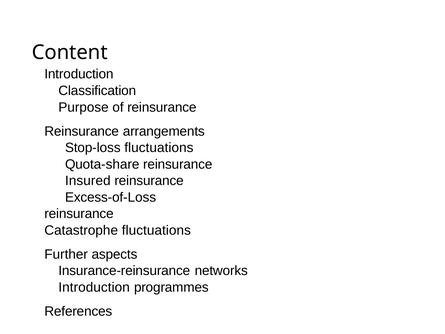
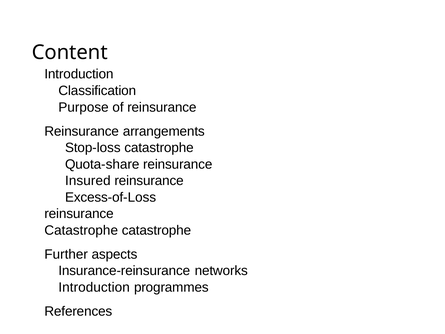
Stop-loss fluctuations: fluctuations -> catastrophe (159, 148)
Catastrophe fluctuations: fluctuations -> catastrophe (156, 230)
